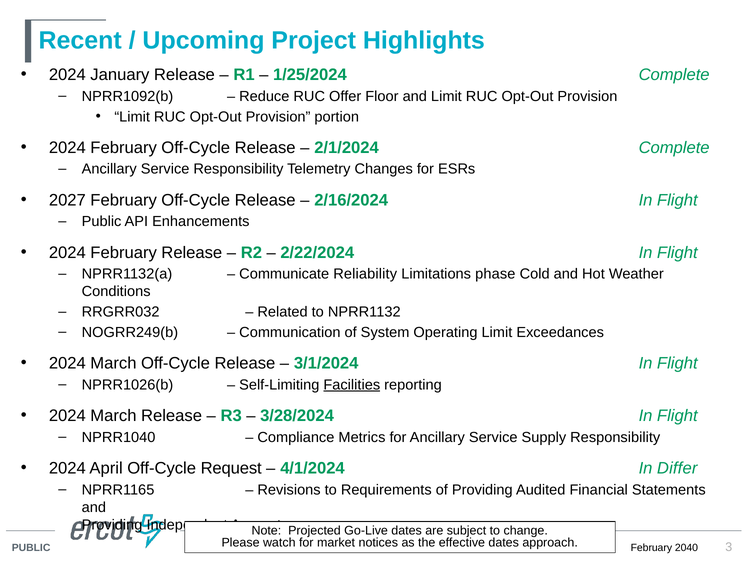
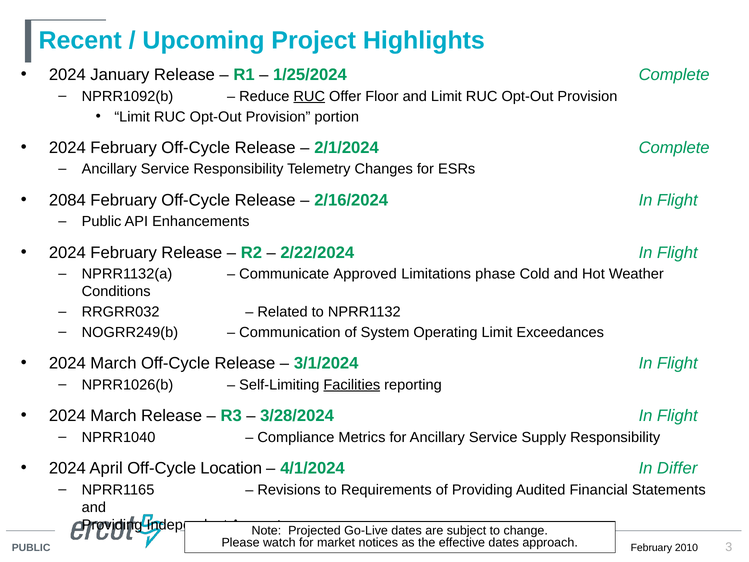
RUC underline: none -> present (309, 96)
2027: 2027 -> 2084 (67, 200)
Reliability: Reliability -> Approved (365, 274)
Request: Request -> Location (231, 468)
2040: 2040 -> 2010 (687, 547)
